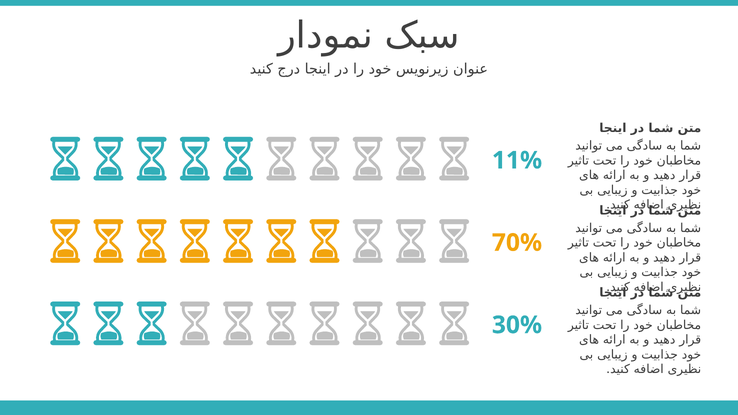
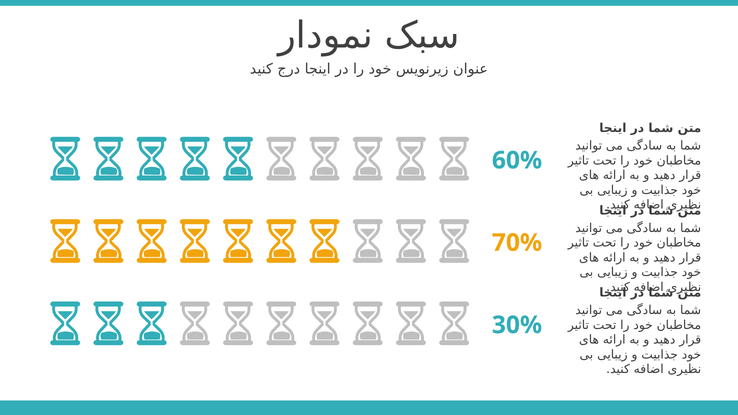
11%: 11% -> 60% (517, 160)
